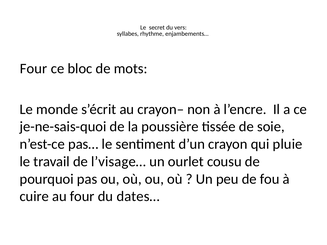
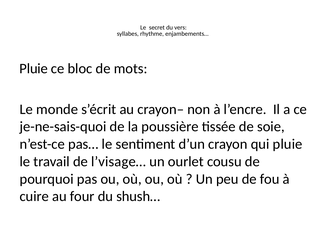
Four: Four -> Pluie (34, 69)
dates…: dates… -> shush… (138, 197)
